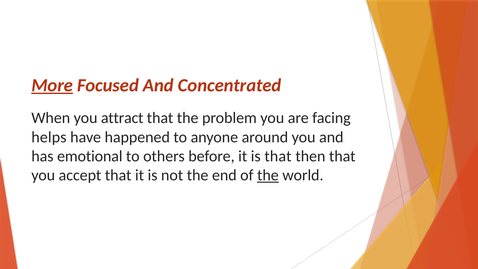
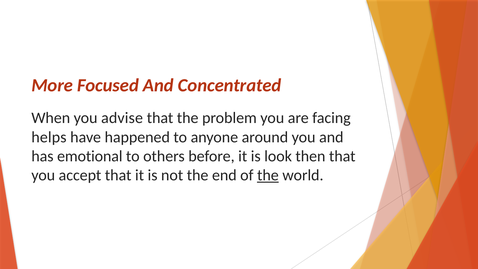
More underline: present -> none (52, 85)
attract: attract -> advise (122, 118)
is that: that -> look (278, 156)
